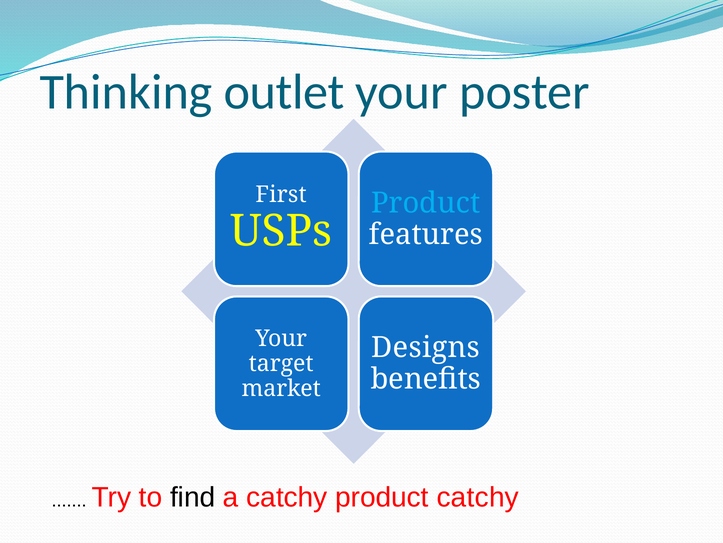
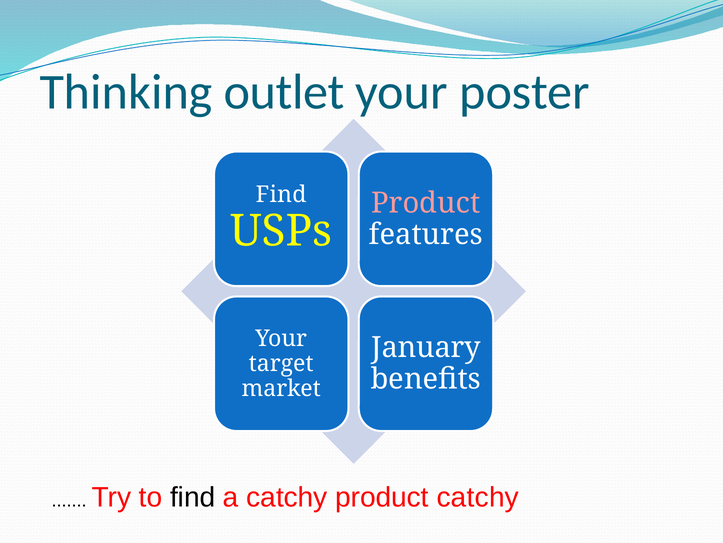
First: First -> Find (281, 195)
Product colour: light blue -> pink (426, 203)
Designs: Designs -> January (426, 347)
